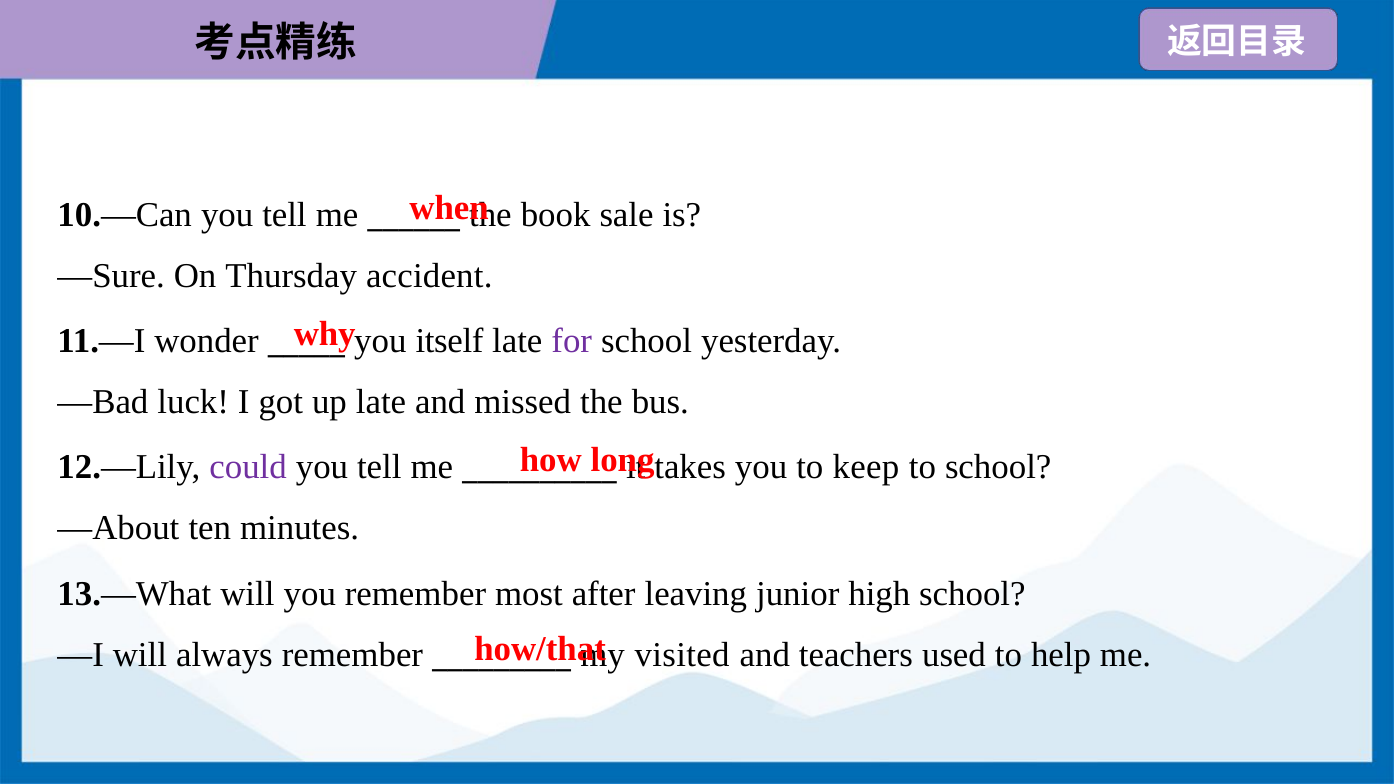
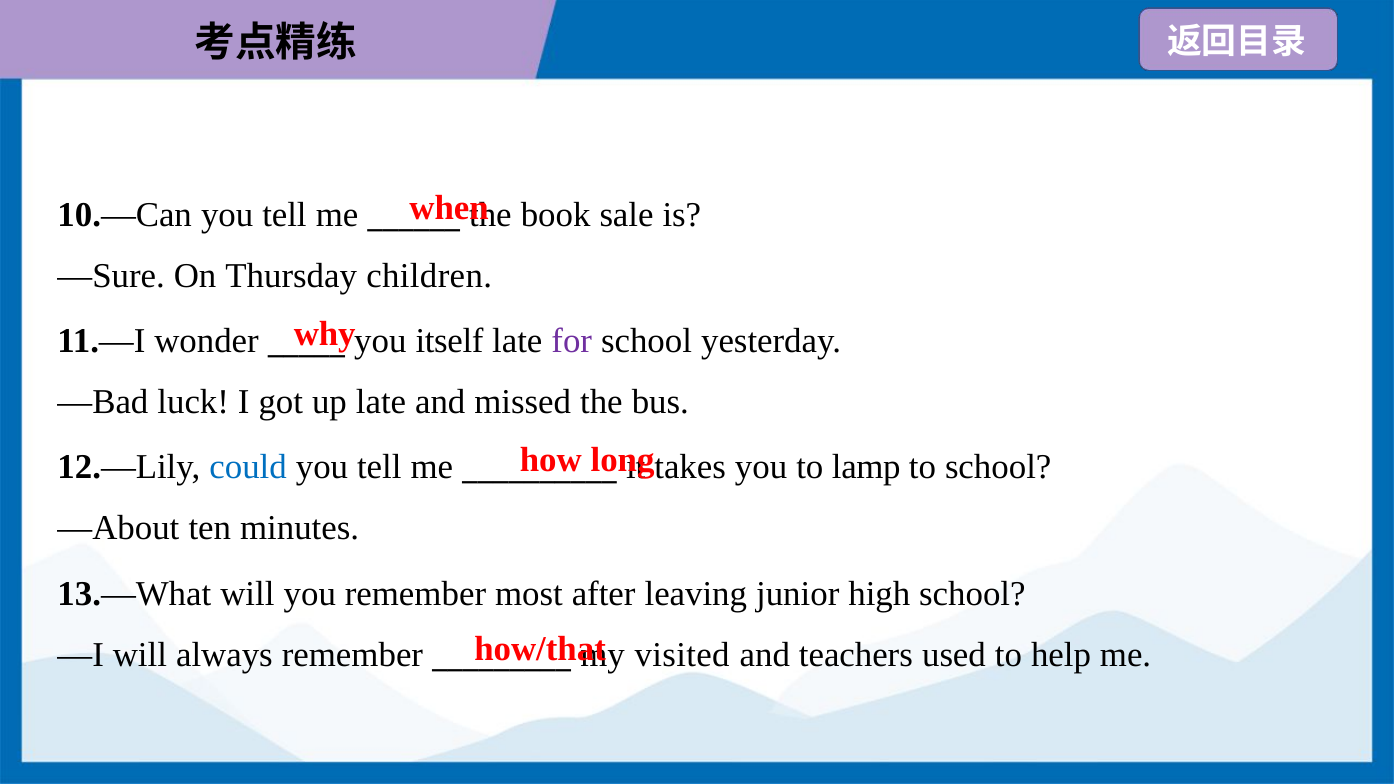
accident: accident -> children (429, 276)
could colour: purple -> blue (248, 467)
keep: keep -> lamp (866, 467)
